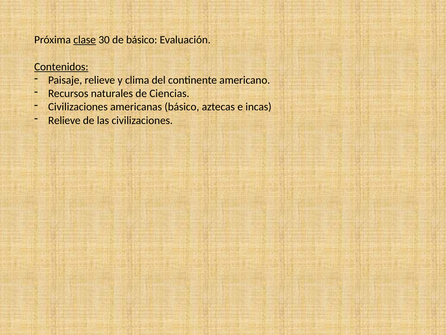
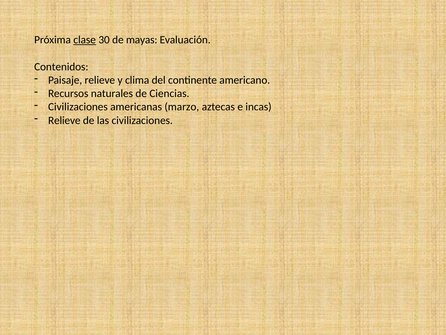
de básico: básico -> mayas (142, 40)
Contenidos underline: present -> none (61, 67)
americanas básico: básico -> marzo (182, 107)
